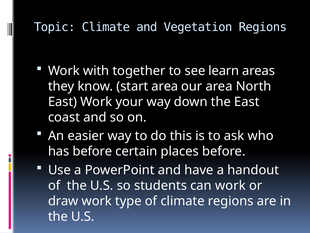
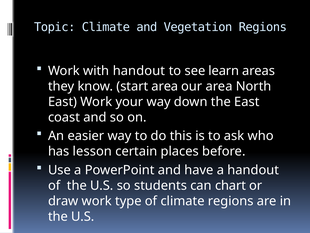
with together: together -> handout (139, 71)
has before: before -> lesson (92, 151)
can work: work -> chart (230, 185)
